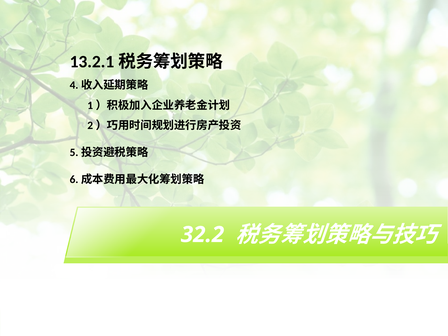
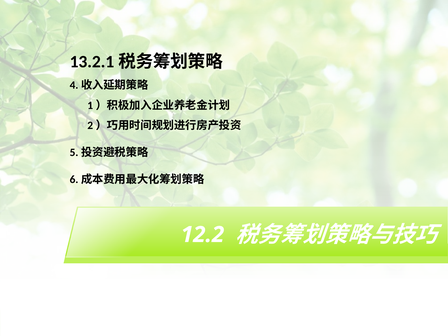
32.2: 32.2 -> 12.2 (203, 235)
